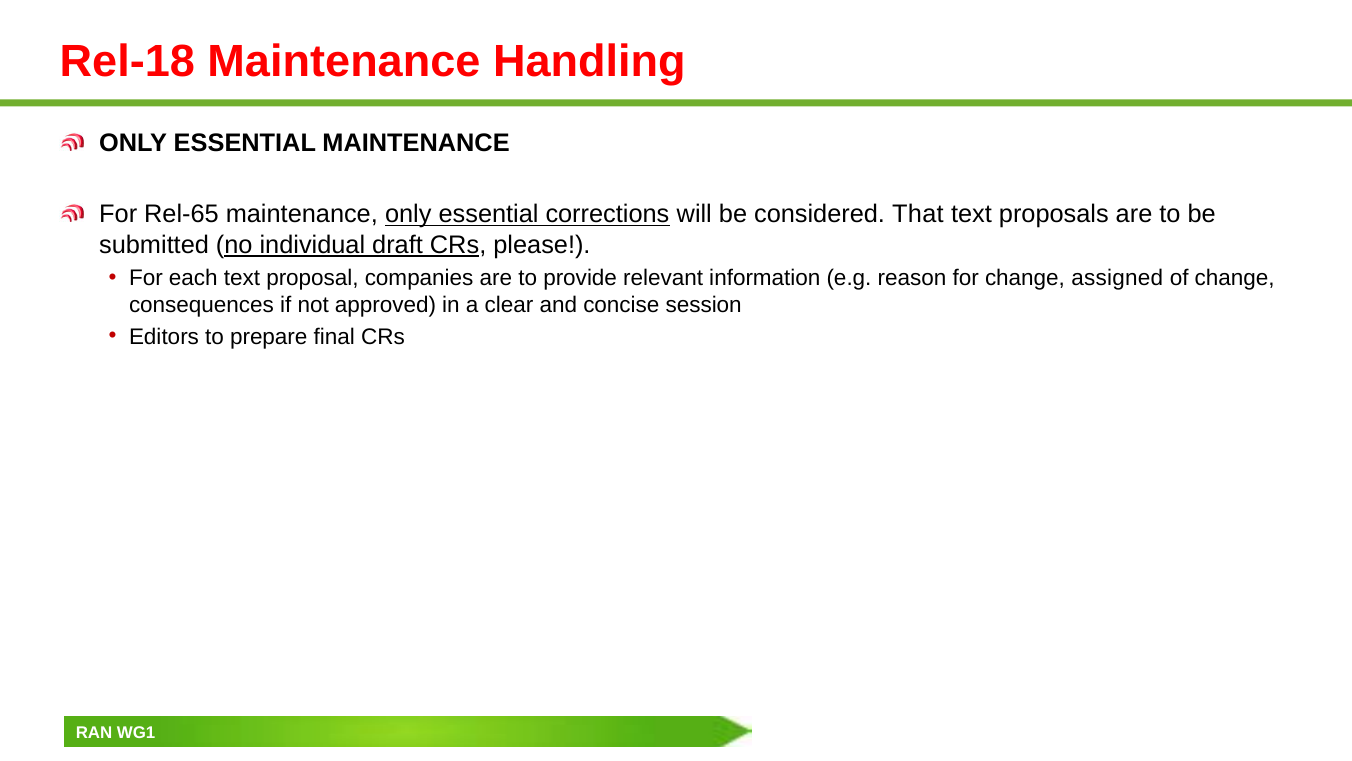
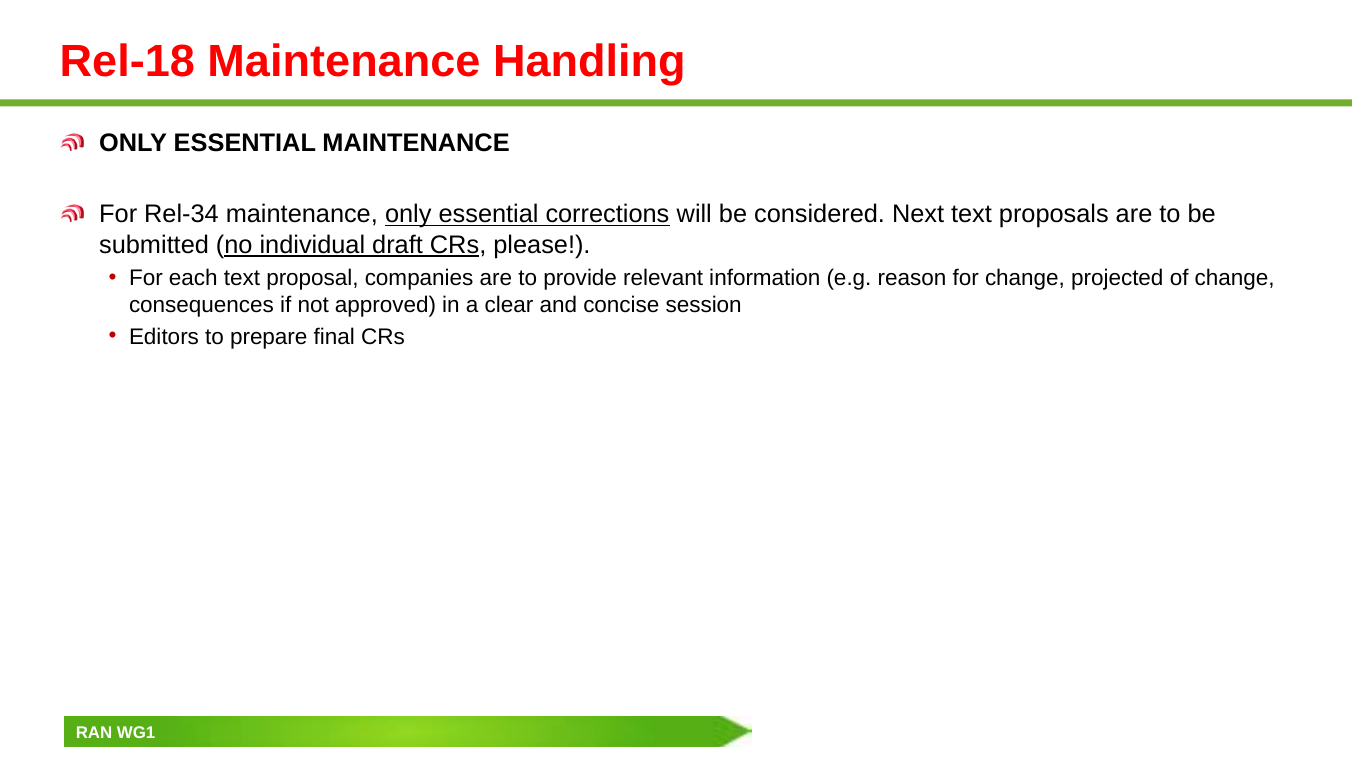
Rel-65: Rel-65 -> Rel-34 (181, 214)
That: That -> Next (918, 214)
assigned: assigned -> projected (1117, 278)
